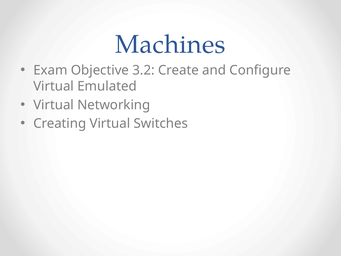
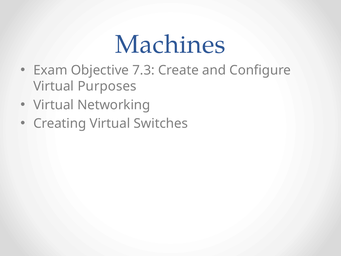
3.2: 3.2 -> 7.3 (144, 70)
Emulated: Emulated -> Purposes (107, 86)
